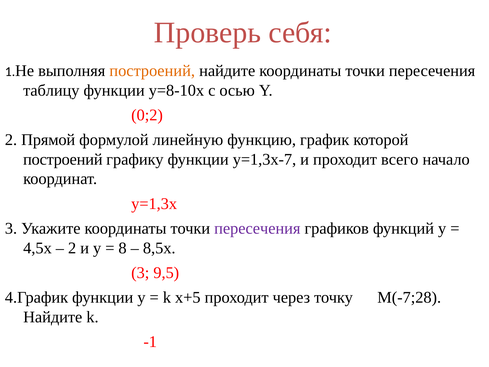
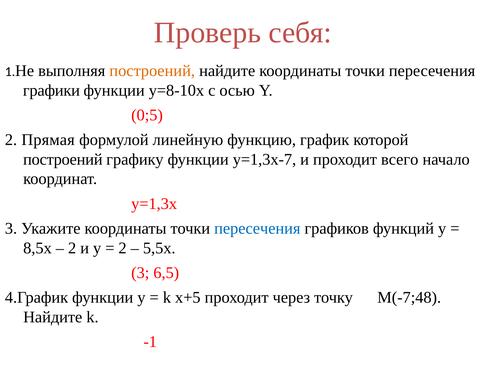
таблицу: таблицу -> графики (51, 90)
0;2: 0;2 -> 0;5 (147, 115)
Прямой: Прямой -> Прямая (48, 140)
пересечения colour: purple -> blue (257, 228)
4,5x: 4,5x -> 8,5x (38, 248)
8: 8 -> 2 (123, 248)
8,5x: 8,5x -> 5,5x (159, 248)
9,5: 9,5 -> 6,5 (166, 273)
М(-7;28: М(-7;28 -> М(-7;48 (409, 297)
